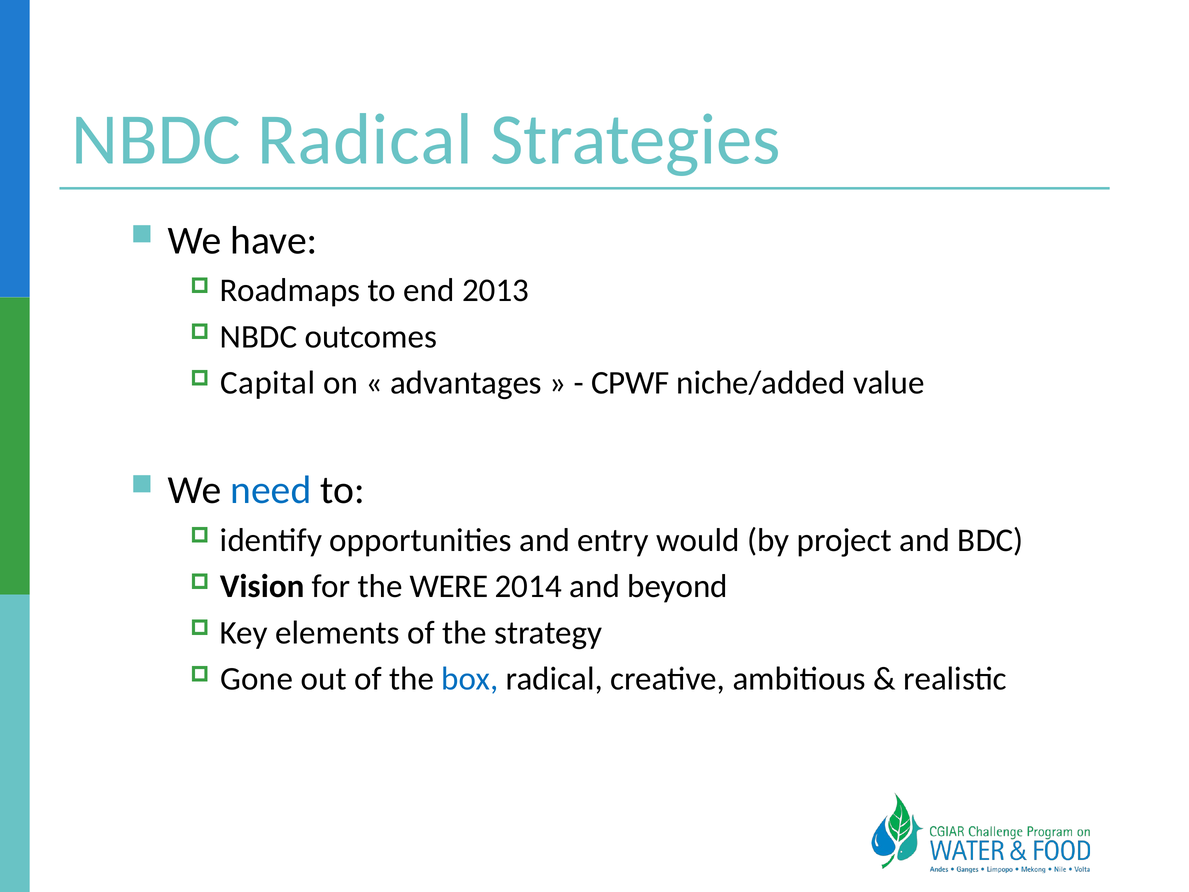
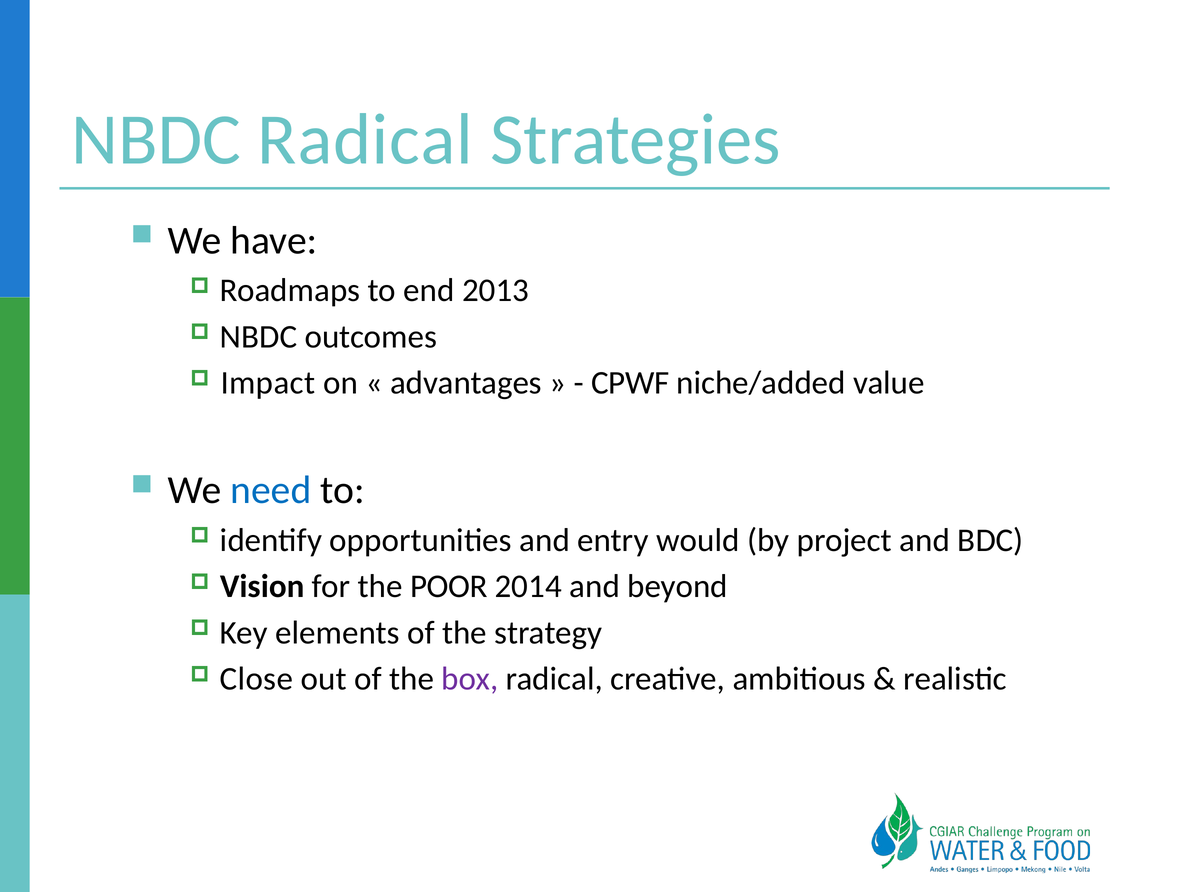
Capital: Capital -> Impact (268, 383)
WERE: WERE -> POOR (449, 586)
Gone: Gone -> Close (257, 679)
box colour: blue -> purple (470, 679)
